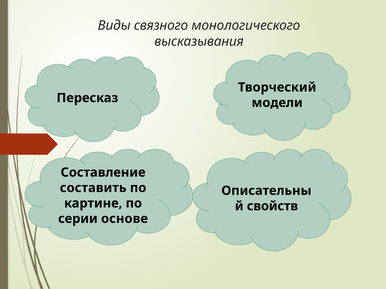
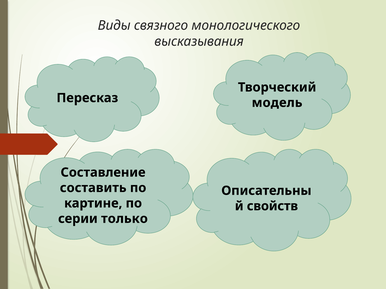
модели: модели -> модель (277, 103)
основе: основе -> только (124, 219)
